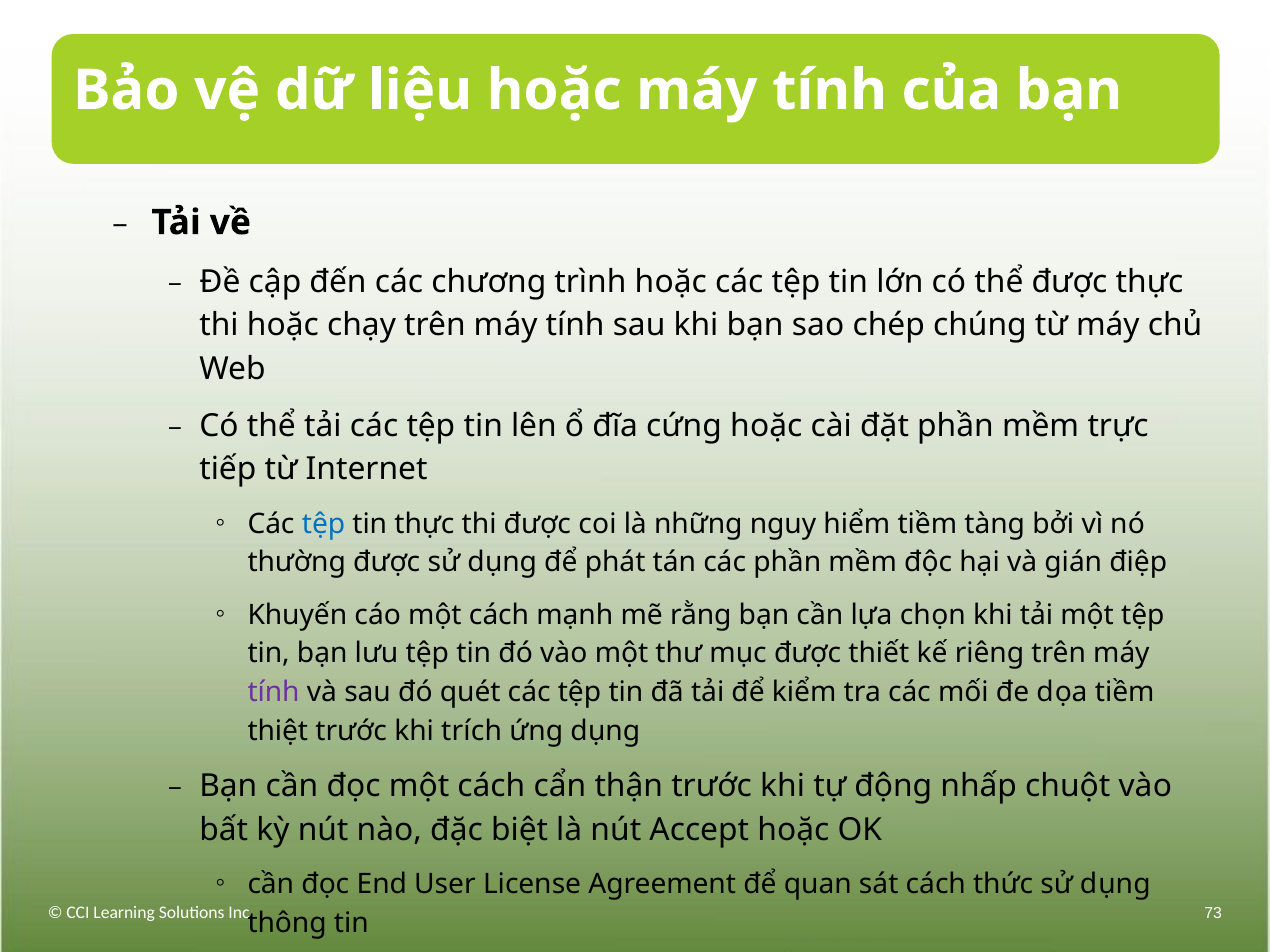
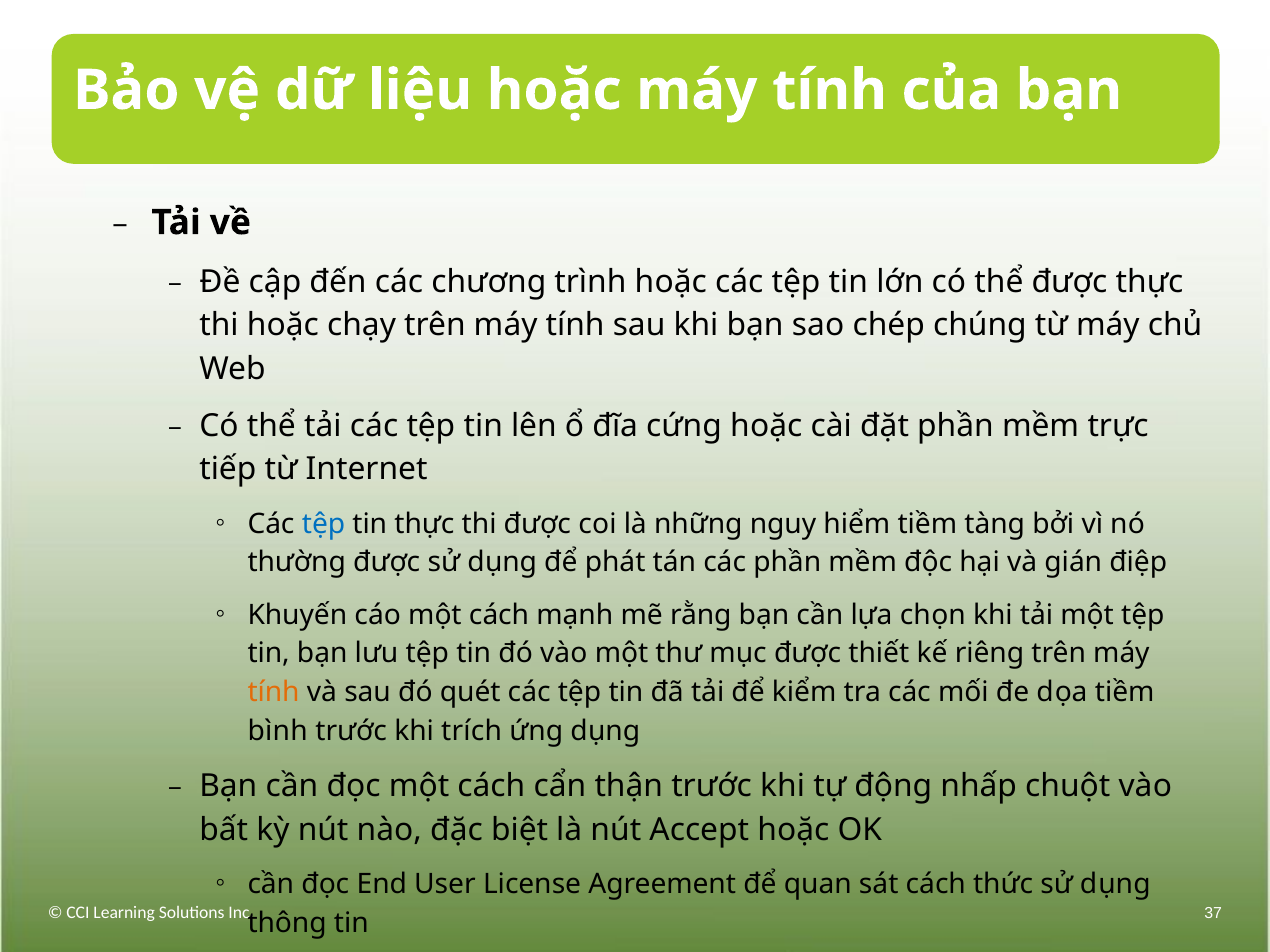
tính colour: purple -> orange (274, 693)
thiệt: thiệt -> bình (278, 731)
73: 73 -> 37 (1213, 914)
